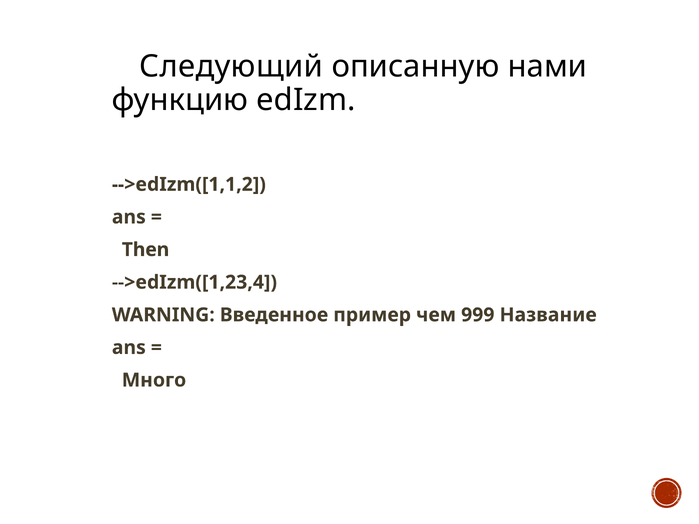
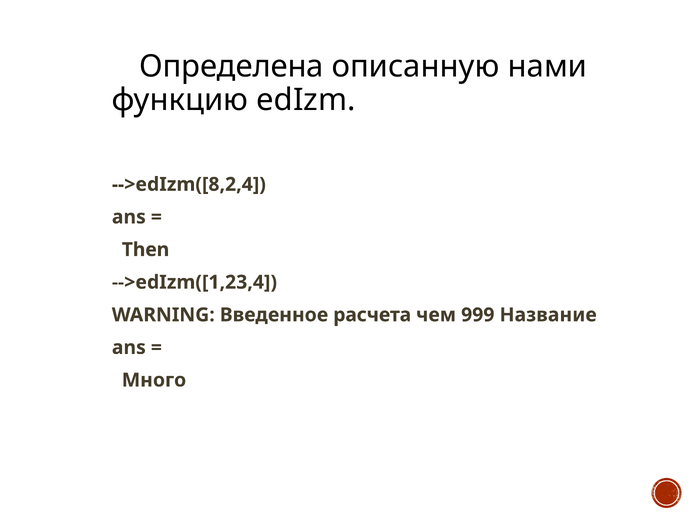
Следующий: Следующий -> Определена (231, 67)
-->edIzm([1,1,2: -->edIzm([1,1,2 -> -->edIzm([8,2,4 (189, 184)
пример: пример -> расчета (372, 315)
